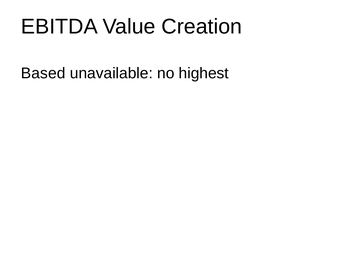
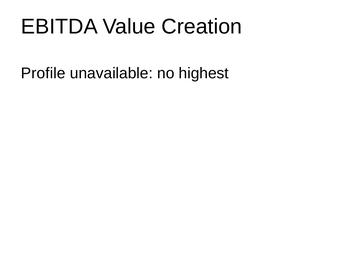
Based: Based -> Profile (43, 73)
